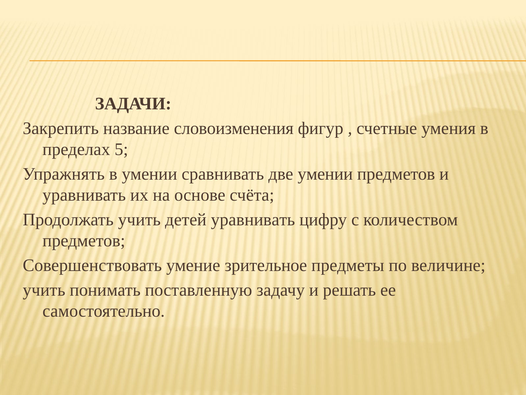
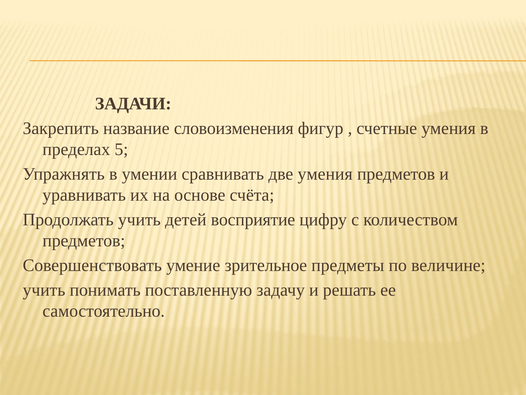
две умении: умении -> умения (325, 174)
детей уравнивать: уравнивать -> восприятие (253, 219)
